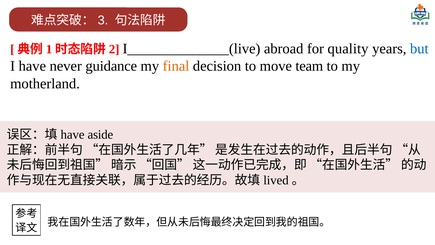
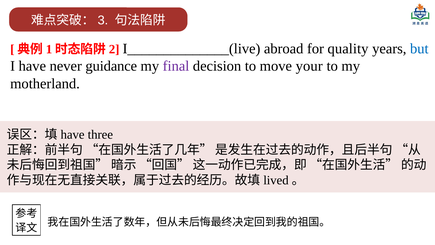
final colour: orange -> purple (176, 66)
team: team -> your (309, 66)
aside: aside -> three (100, 134)
